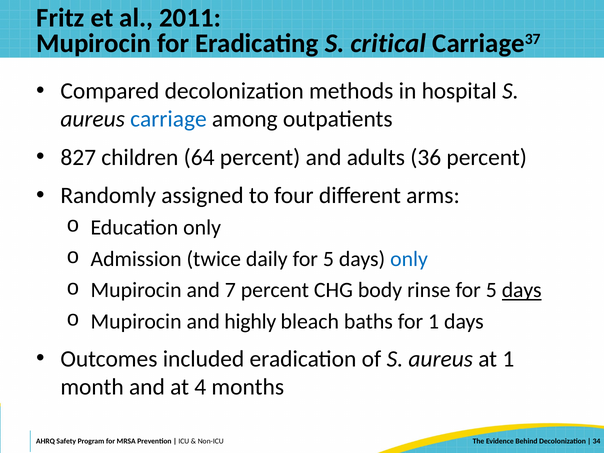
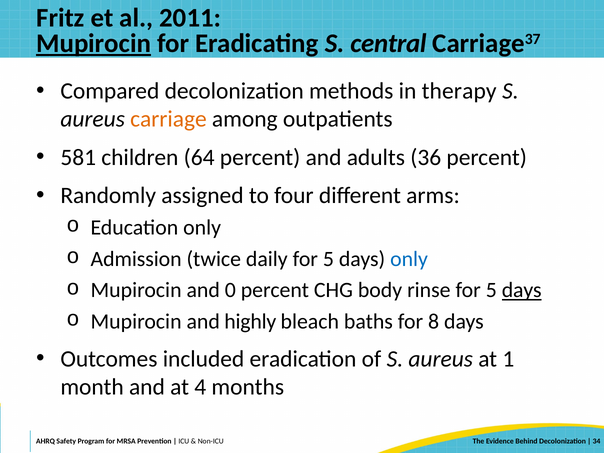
Mupirocin underline: none -> present (94, 43)
critical: critical -> central (388, 43)
hospital: hospital -> therapy (459, 91)
carriage colour: blue -> orange (168, 119)
827: 827 -> 581 (78, 157)
7: 7 -> 0 (230, 290)
for 1: 1 -> 8 (434, 322)
